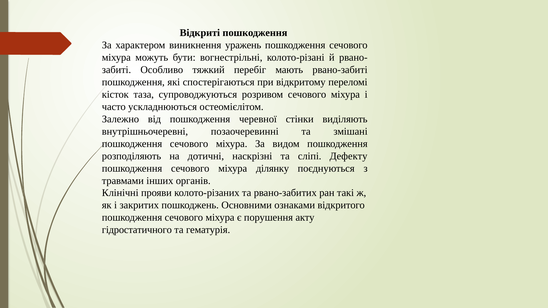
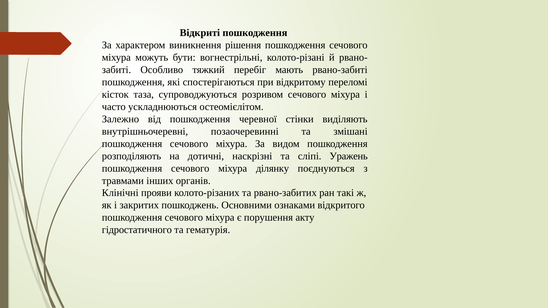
уражень: уражень -> рішення (243, 45)
Дефекту: Дефекту -> Уражень (349, 156)
